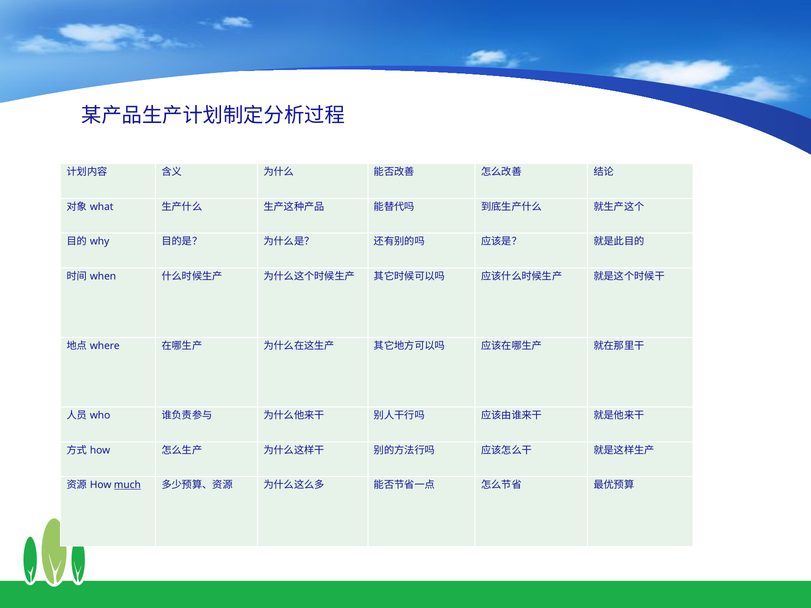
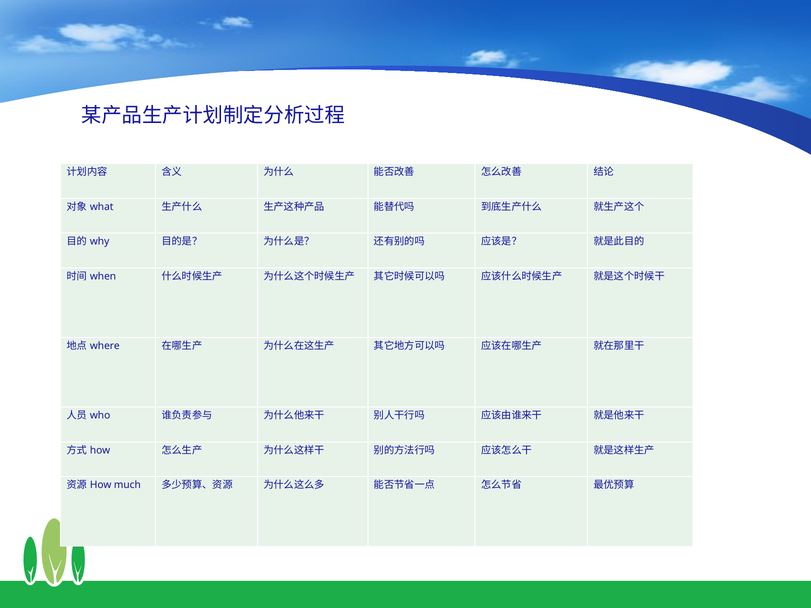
much underline: present -> none (127, 485)
